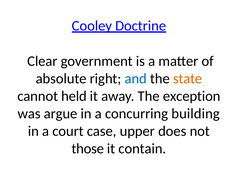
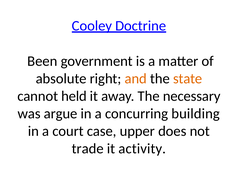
Clear: Clear -> Been (42, 61)
and colour: blue -> orange (136, 78)
exception: exception -> necessary (192, 96)
those: those -> trade (88, 148)
contain: contain -> activity (142, 148)
